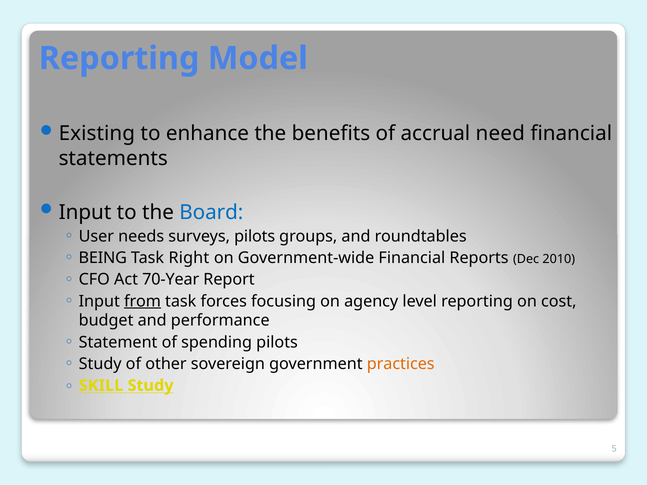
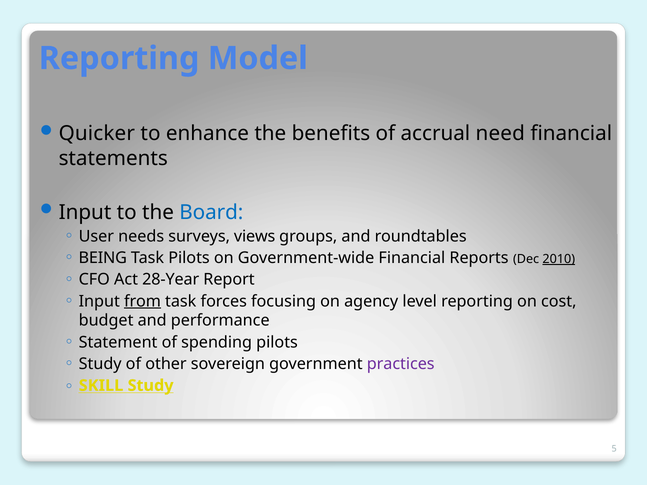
Existing: Existing -> Quicker (97, 134)
surveys pilots: pilots -> views (255, 236)
Task Right: Right -> Pilots (189, 258)
2010 underline: none -> present (559, 259)
70-Year: 70-Year -> 28-Year (171, 280)
practices colour: orange -> purple (401, 364)
